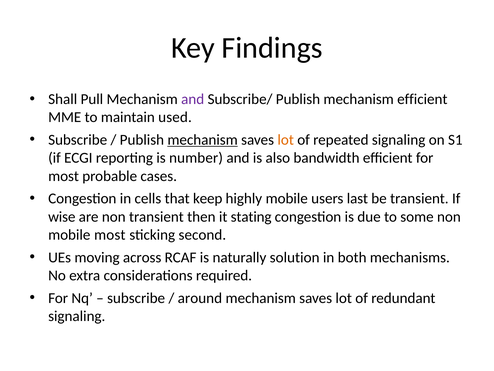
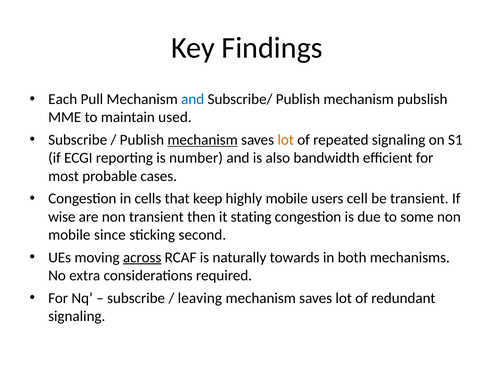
Shall: Shall -> Each (63, 99)
and colour: purple -> blue (193, 99)
mechanism efficient: efficient -> pubslish (422, 99)
last: last -> cell (357, 198)
mobile most: most -> since (110, 235)
across underline: none -> present (142, 257)
solution: solution -> towards (295, 257)
around: around -> leaving (200, 298)
